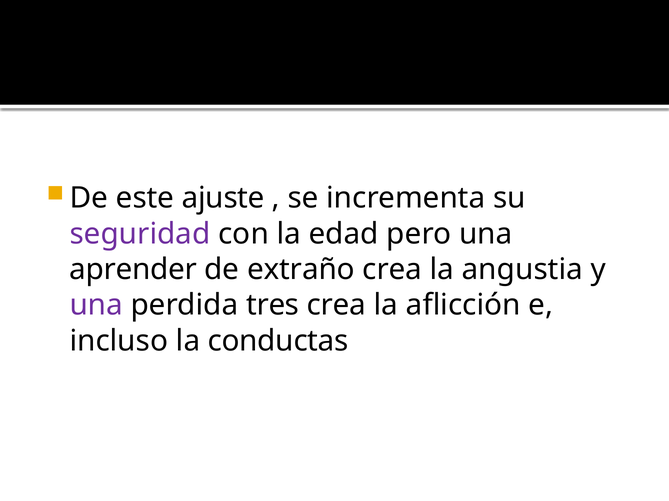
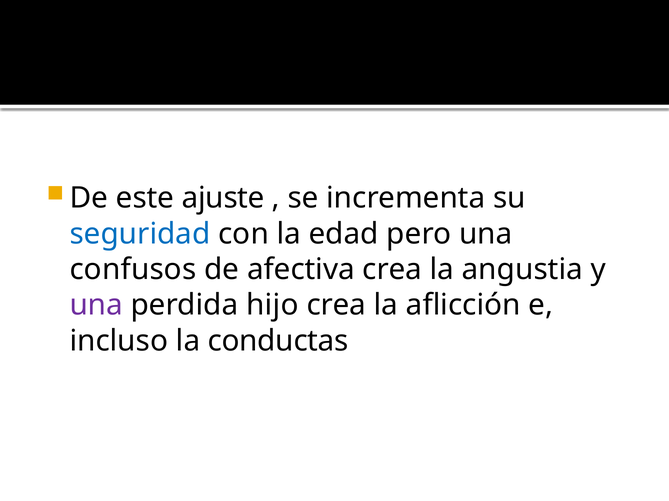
seguridad colour: purple -> blue (140, 234)
aprender: aprender -> confusos (133, 270)
extraño: extraño -> afectiva (301, 270)
tres: tres -> hijo (272, 306)
